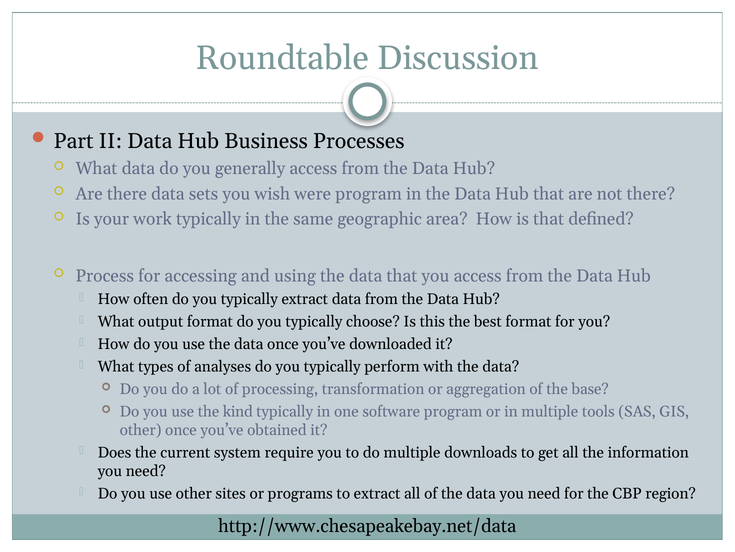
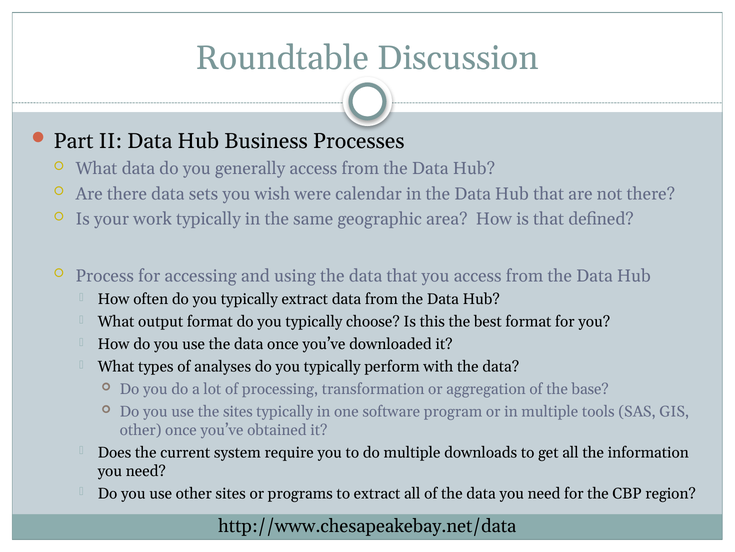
were program: program -> calendar (369, 194)
the kind: kind -> sites (238, 411)
